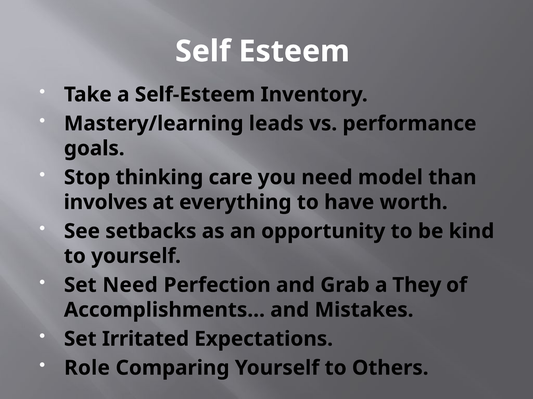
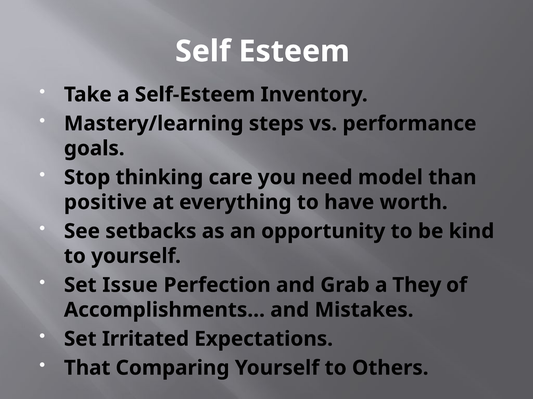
leads: leads -> steps (276, 124)
involves: involves -> positive (105, 203)
Set Need: Need -> Issue (130, 286)
Role: Role -> That (87, 369)
